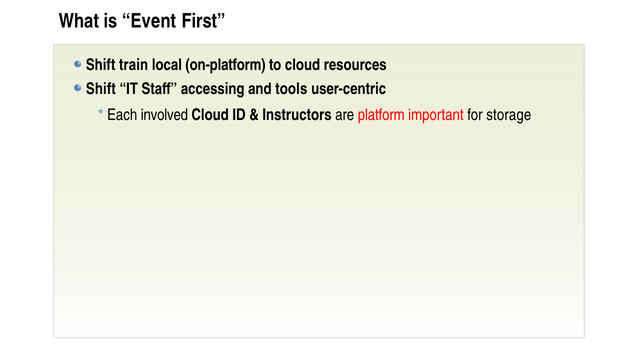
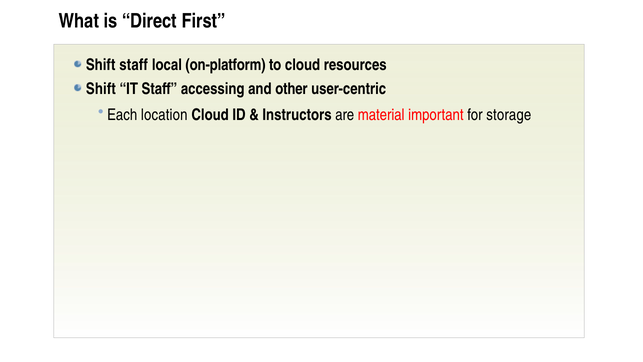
Event: Event -> Direct (149, 21)
Shift train: train -> staff (134, 65)
tools: tools -> other (291, 89)
involved: involved -> location (164, 115)
platform: platform -> material (381, 115)
